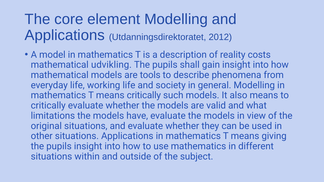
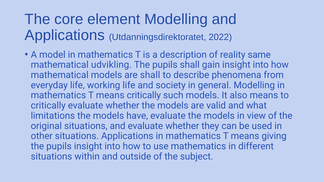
2012: 2012 -> 2022 (220, 37)
costs: costs -> same (259, 55)
are tools: tools -> shall (150, 75)
